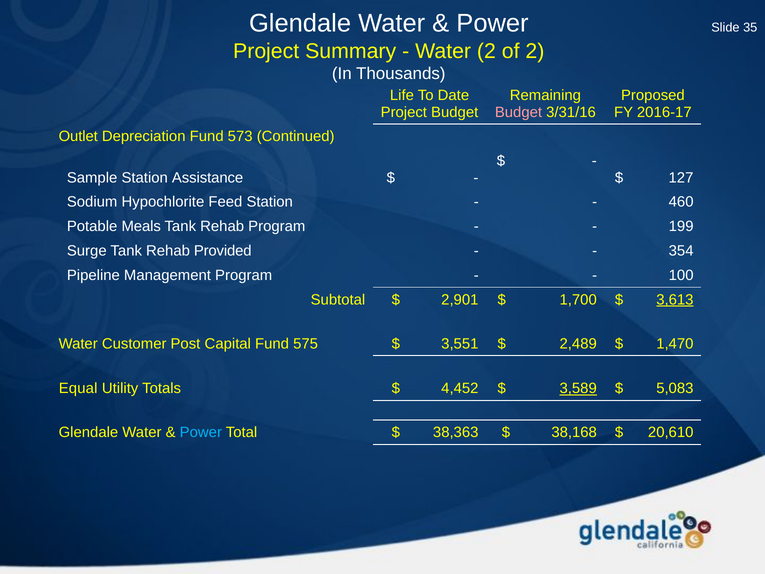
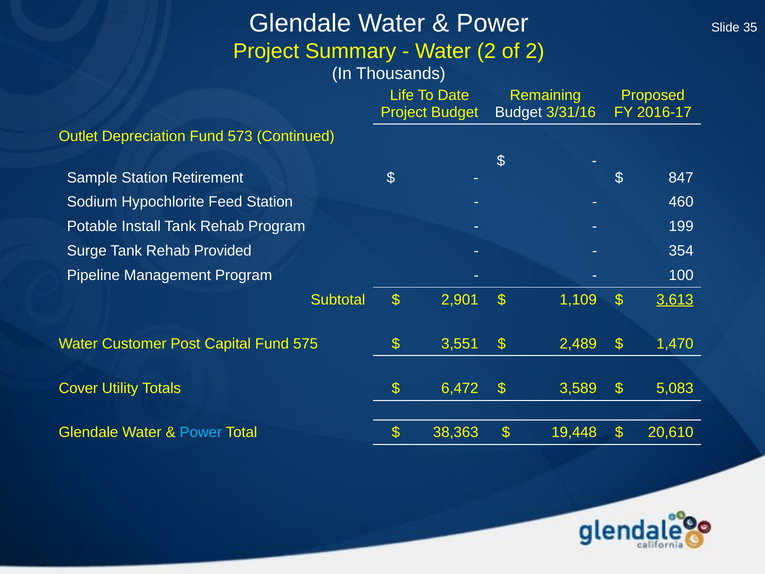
Budget colour: pink -> white (518, 112)
Assistance: Assistance -> Retirement (208, 178)
127: 127 -> 847 (681, 178)
Meals: Meals -> Install (141, 226)
1,700: 1,700 -> 1,109 (578, 300)
Equal: Equal -> Cover (78, 388)
4,452: 4,452 -> 6,472 (460, 388)
3,589 underline: present -> none (578, 388)
38,168: 38,168 -> 19,448 (574, 432)
